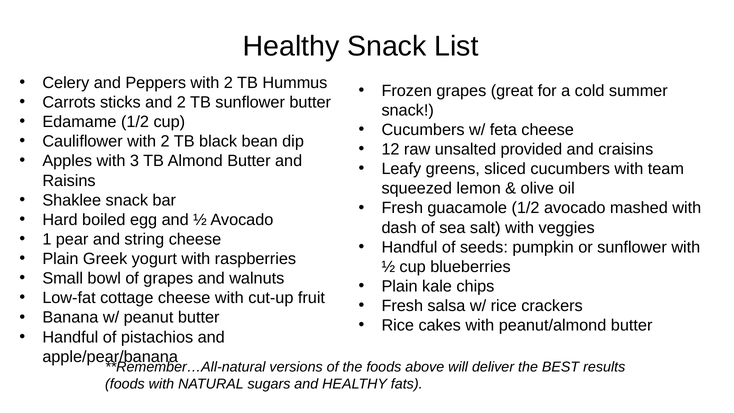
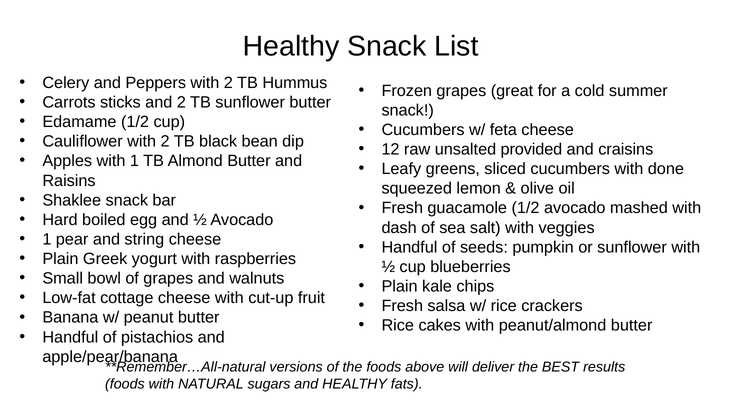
with 3: 3 -> 1 (135, 161)
team: team -> done (666, 169)
